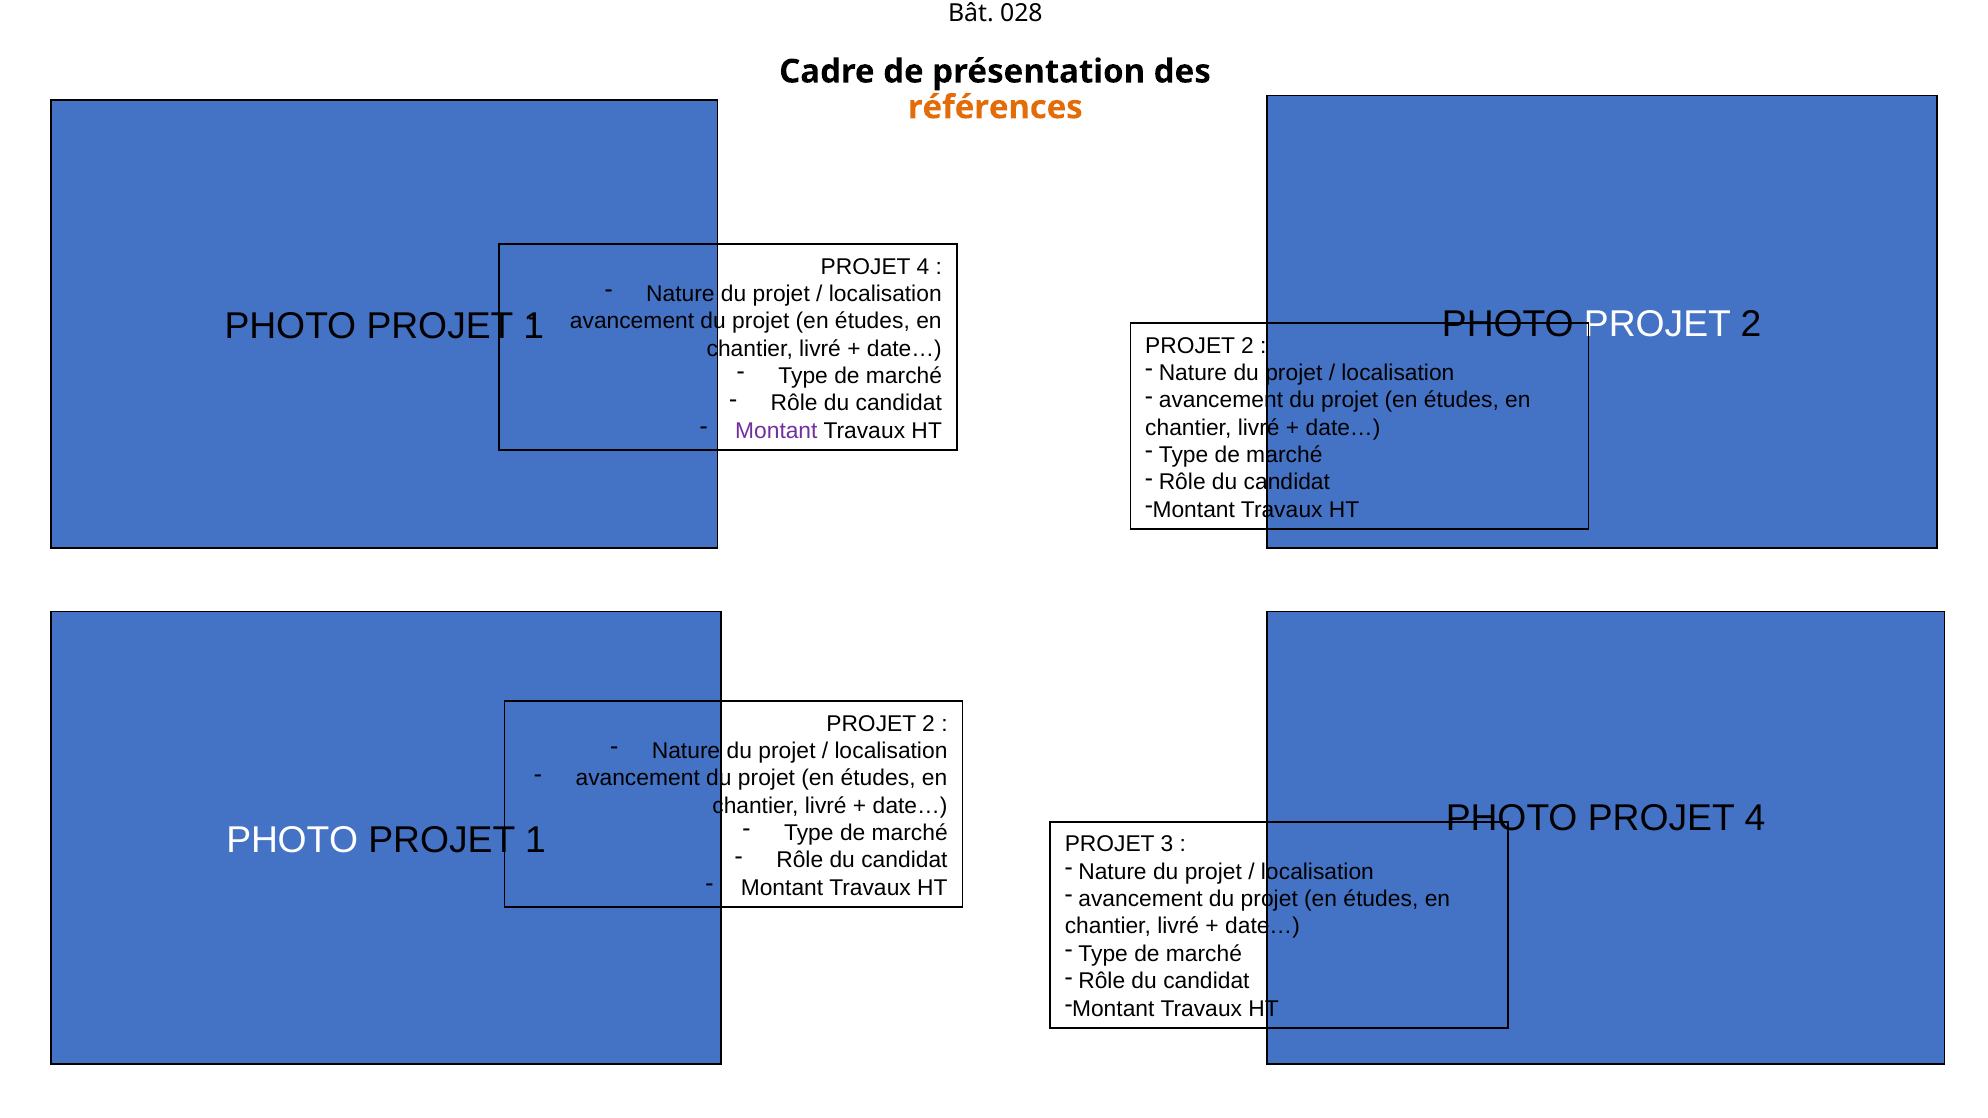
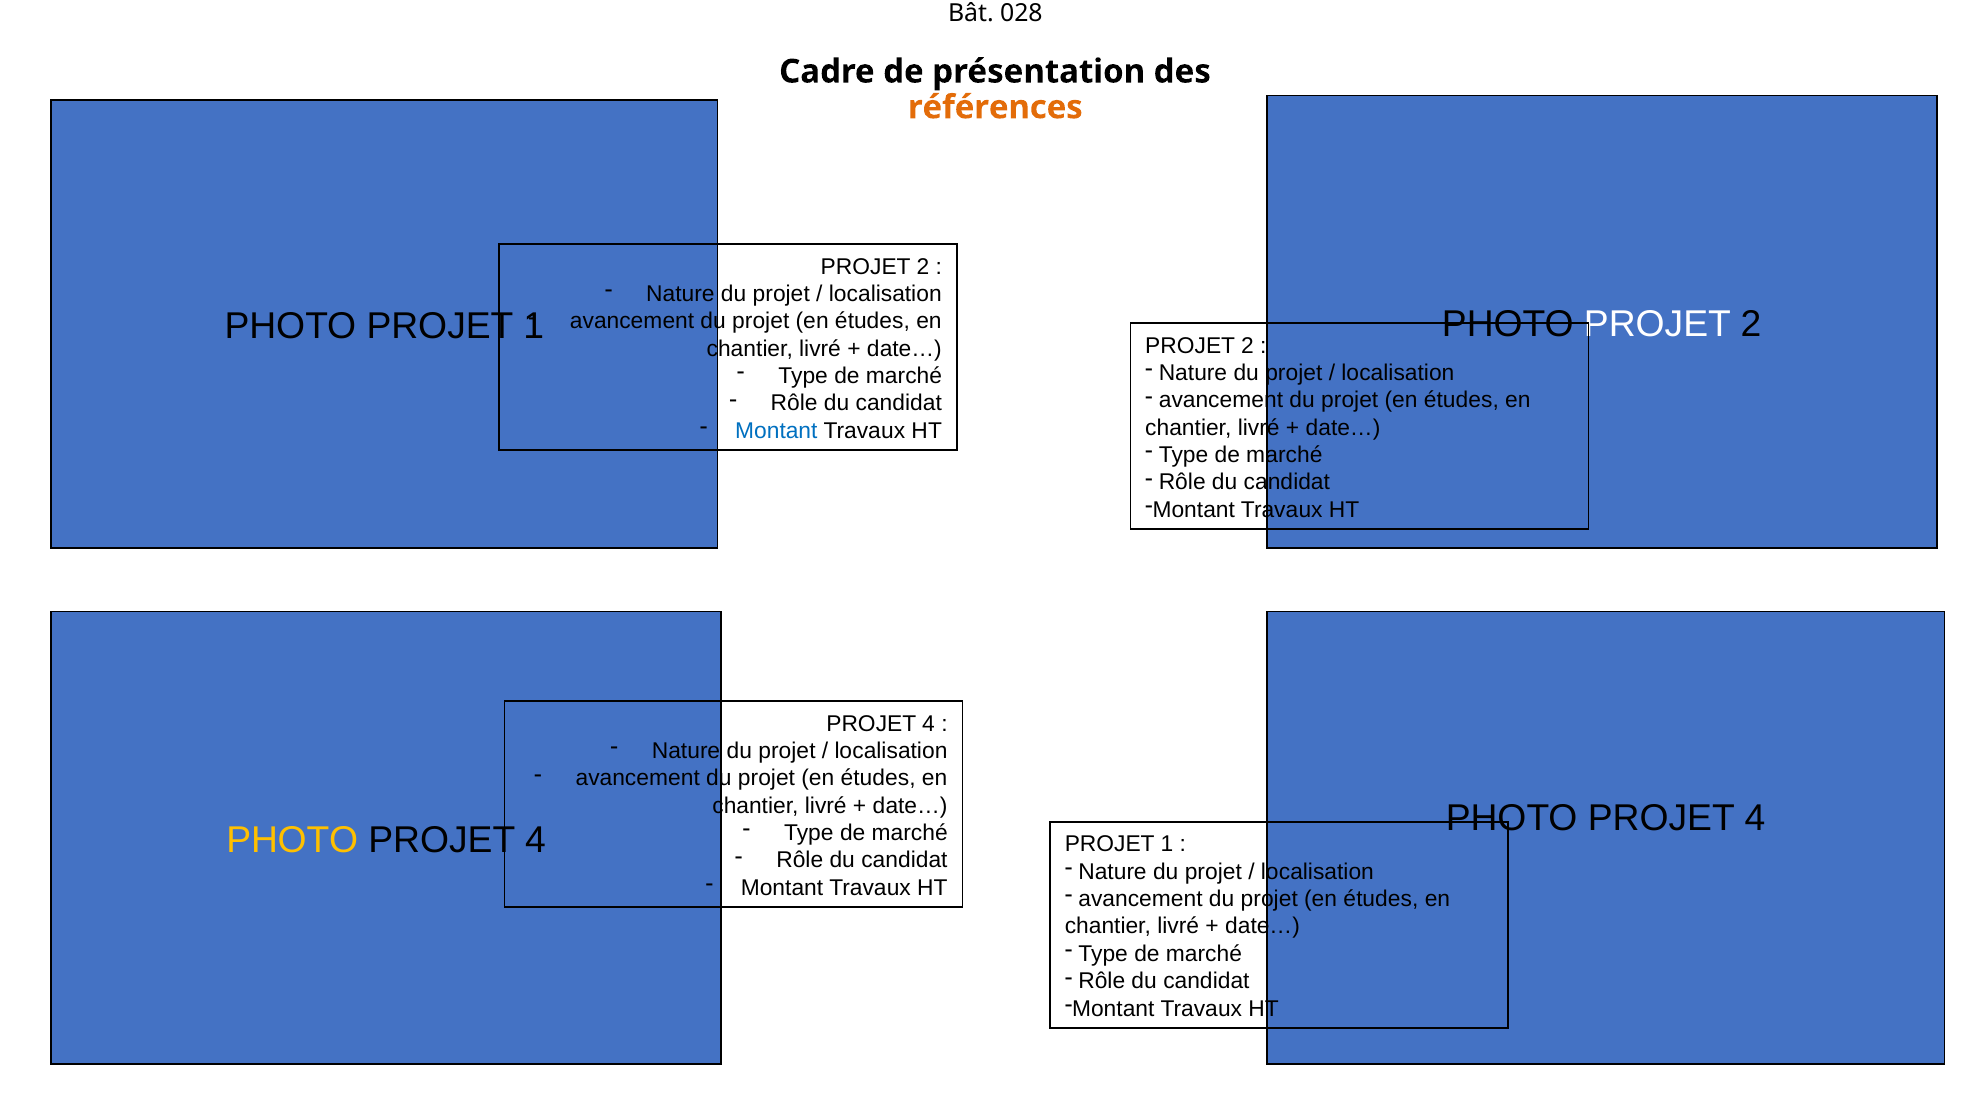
4: 4 -> 2 (923, 267)
Montant colour: purple -> blue (776, 431)
2: 2 -> 4 (929, 724)
PHOTO colour: white -> yellow (292, 841)
1: 1 -> 4 (535, 841)
3: 3 -> 1 (1167, 845)
